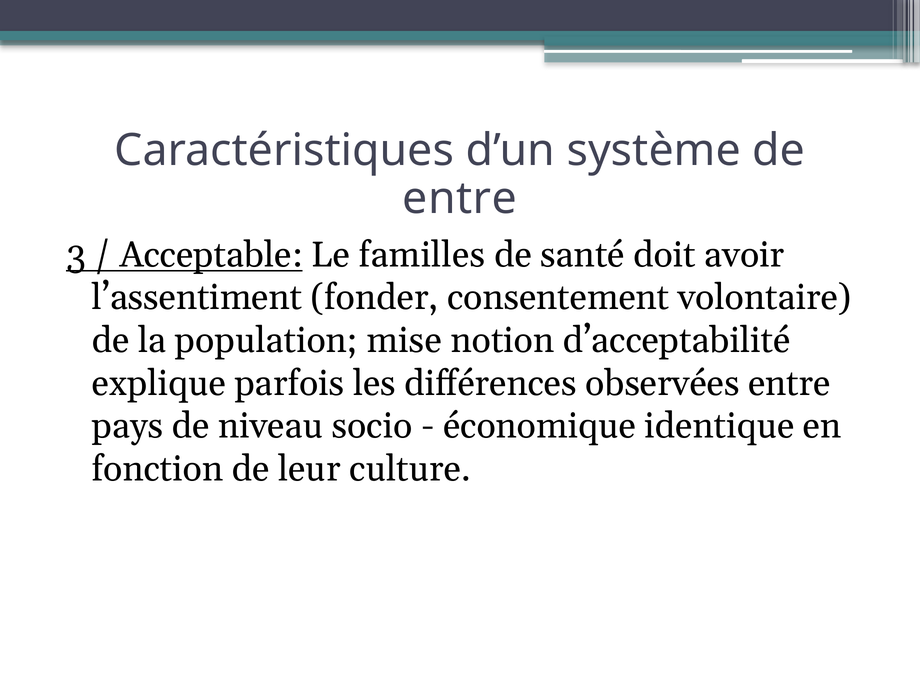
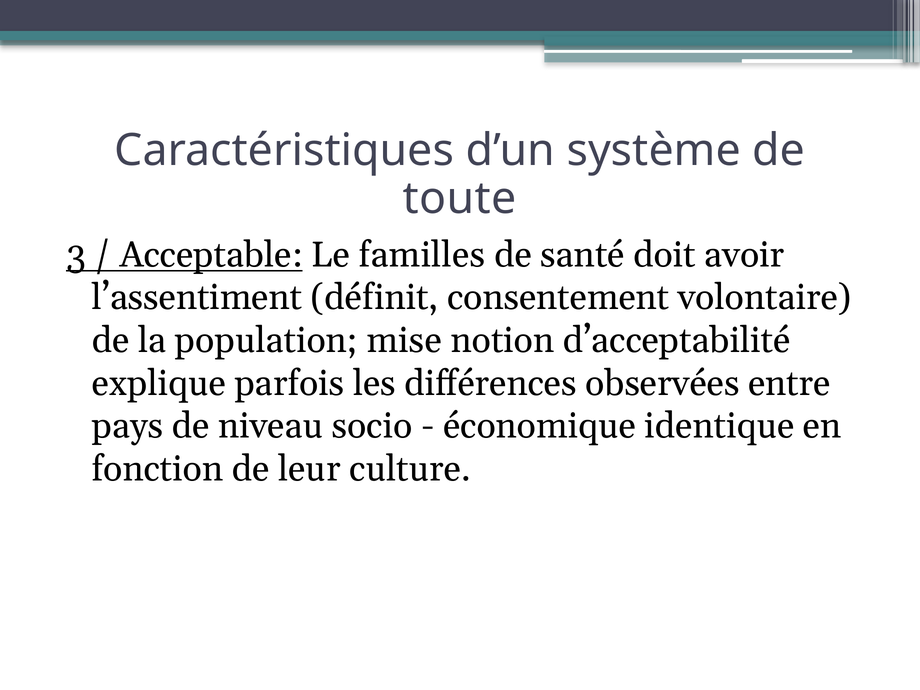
entre: entre -> toute (460, 199)
fonder: fonder -> définit (375, 298)
